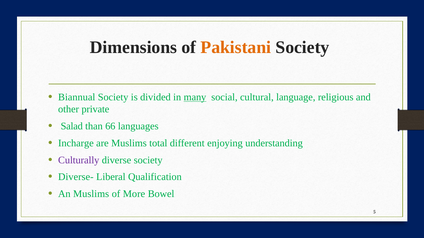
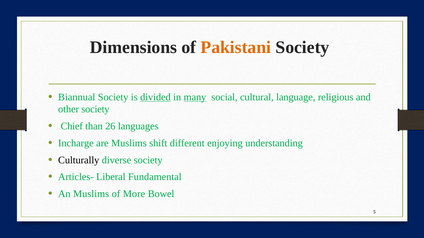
divided underline: none -> present (155, 97)
other private: private -> society (95, 110)
Salad: Salad -> Chief (72, 126)
66: 66 -> 26 (110, 126)
total: total -> shift (158, 143)
Culturally colour: purple -> black (79, 160)
Diverse-: Diverse- -> Articles- (76, 177)
Qualification: Qualification -> Fundamental (155, 177)
